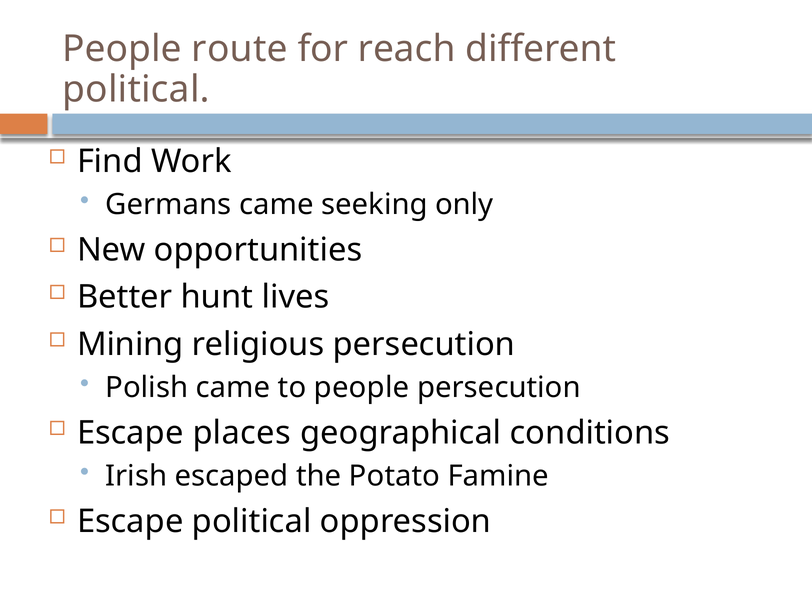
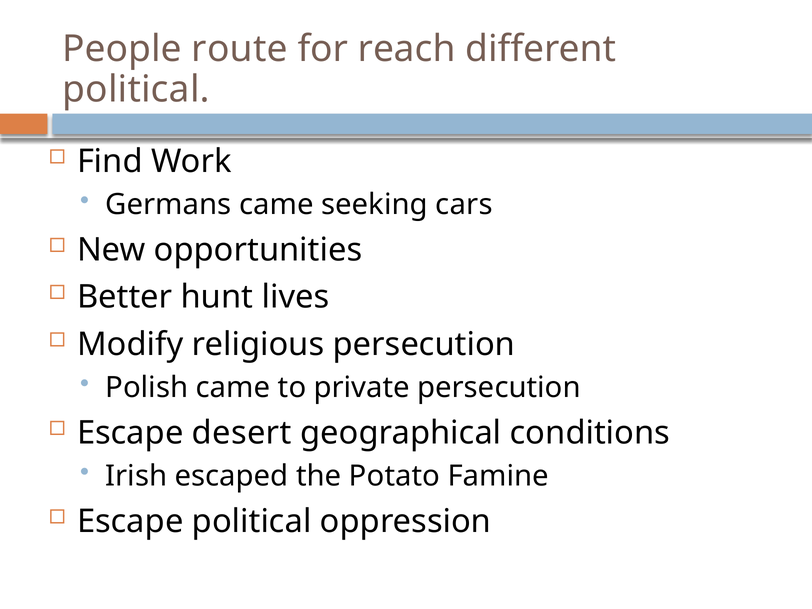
only: only -> cars (464, 205)
Mining: Mining -> Modify (130, 344)
to people: people -> private (362, 388)
places: places -> desert (242, 433)
